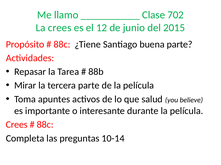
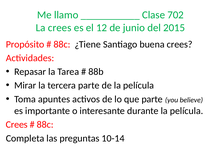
buena parte: parte -> crees (180, 45)
que salud: salud -> parte (152, 100)
